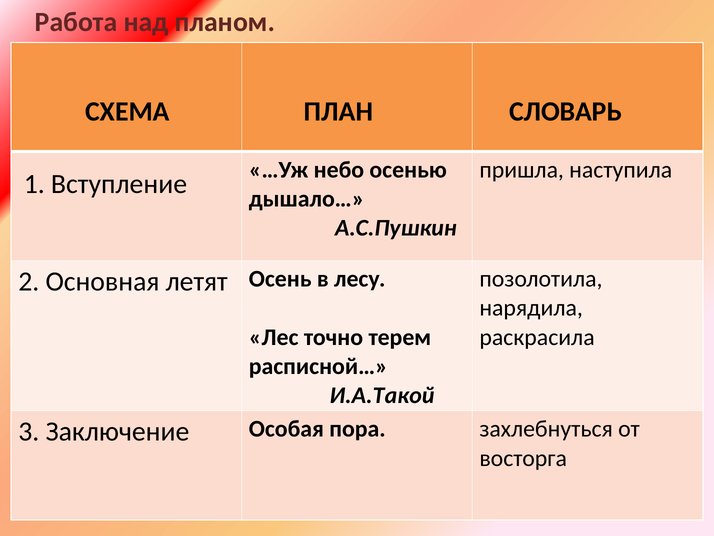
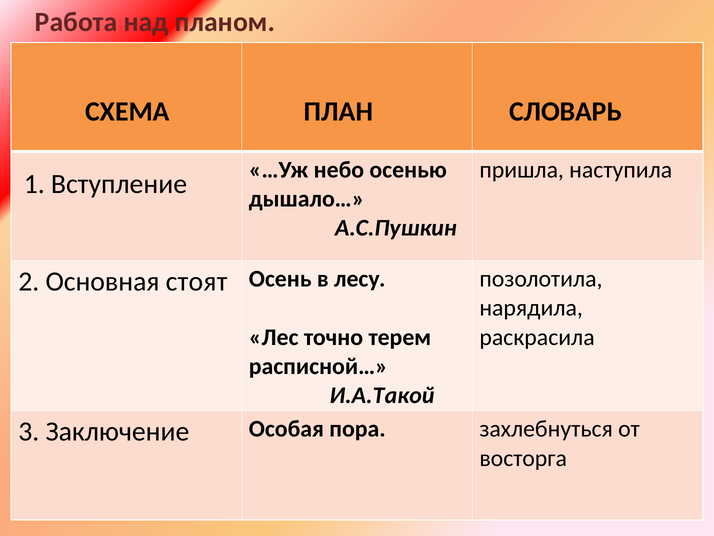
летят: летят -> стоят (197, 281)
